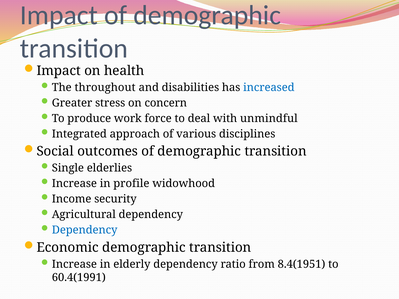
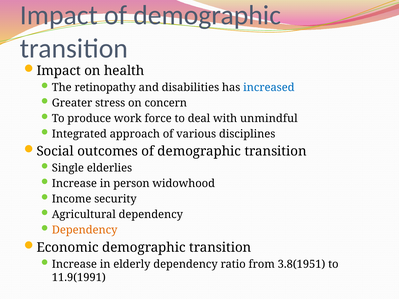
throughout: throughout -> retinopathy (105, 87)
profile: profile -> person (131, 184)
Dependency colour: blue -> orange (85, 230)
8.4(1951: 8.4(1951 -> 3.8(1951 (301, 264)
60.4(1991: 60.4(1991 -> 11.9(1991 (79, 278)
